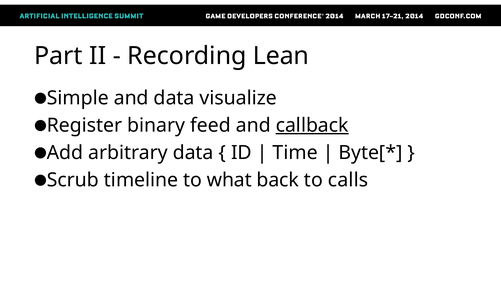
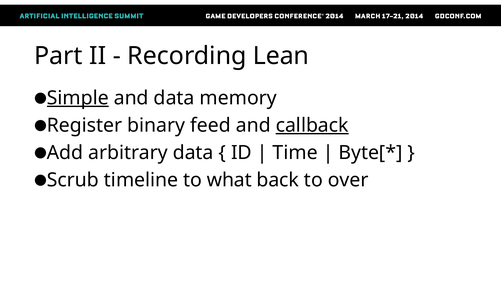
Simple underline: none -> present (78, 98)
visualize: visualize -> memory (238, 98)
calls: calls -> over (348, 180)
